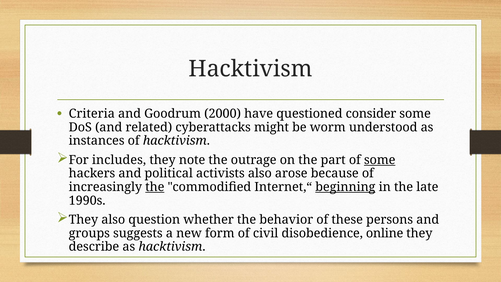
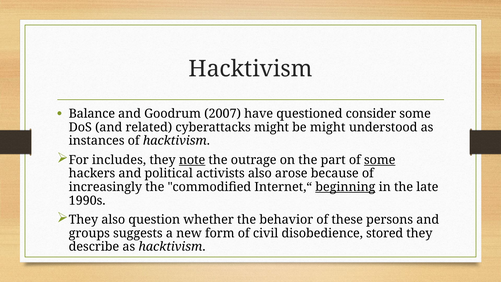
Criteria: Criteria -> Balance (92, 114)
2000: 2000 -> 2007 (223, 114)
be worm: worm -> might (328, 127)
note underline: none -> present (192, 160)
the underline: present -> none (155, 187)
online: online -> stored (385, 233)
